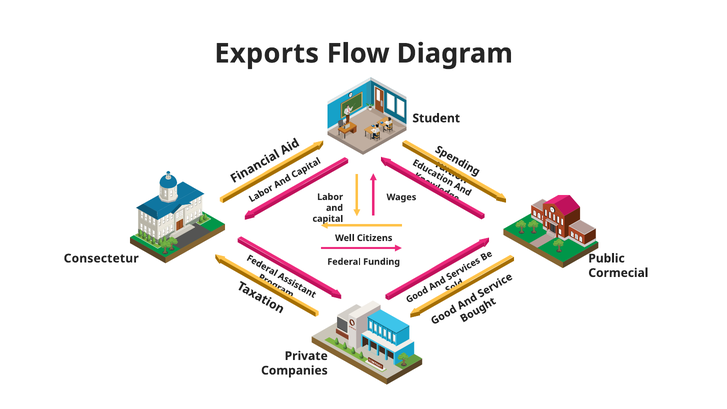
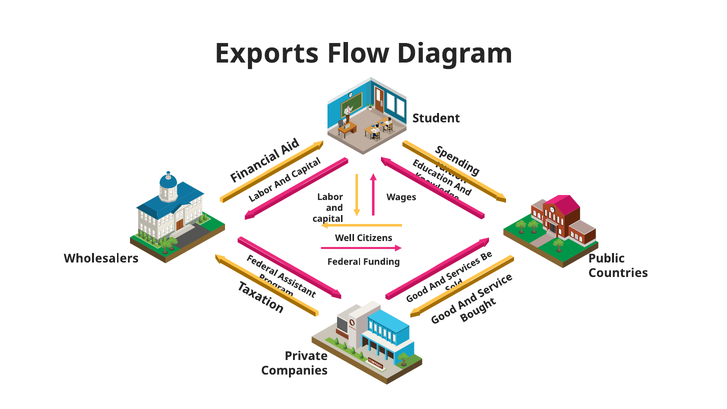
Consectetur: Consectetur -> Wholesalers (101, 258)
Cormecial: Cormecial -> Countries (618, 273)
